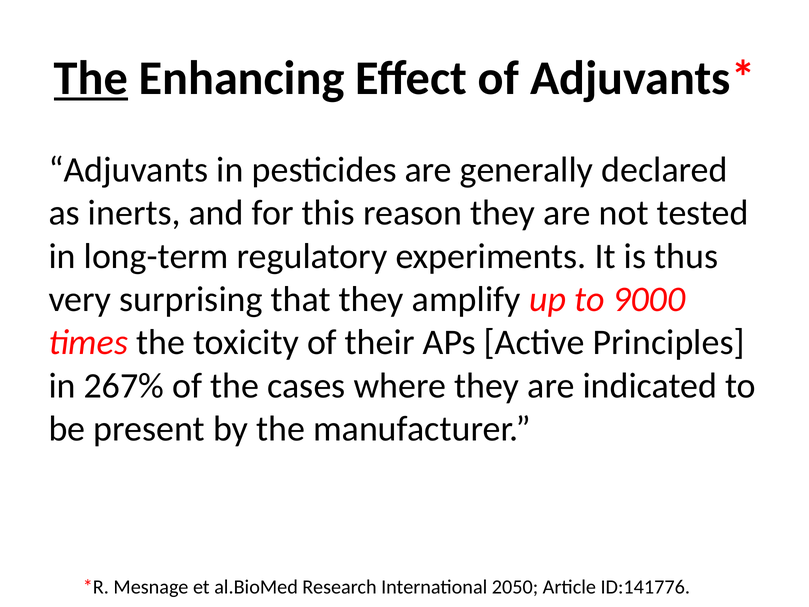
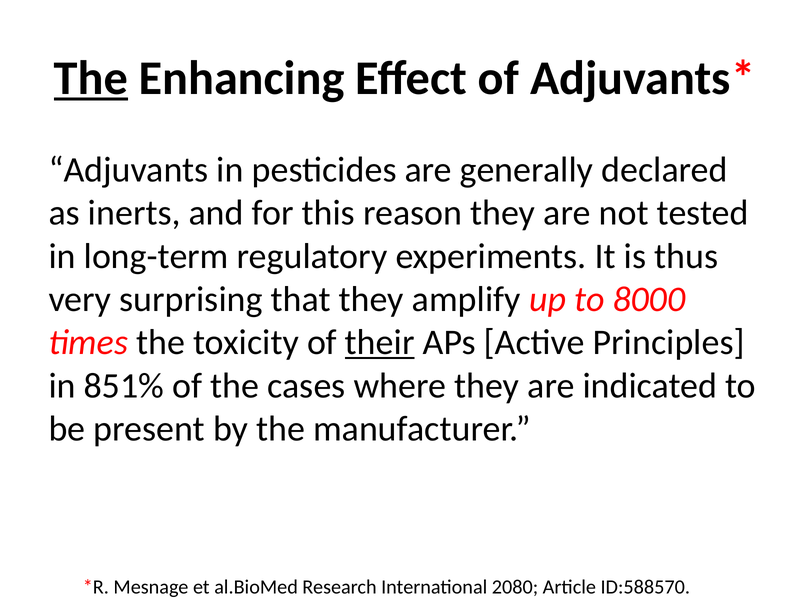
9000: 9000 -> 8000 (649, 299)
their underline: none -> present (380, 342)
267%: 267% -> 851% (124, 385)
2050: 2050 -> 2080 (515, 587)
ID:141776: ID:141776 -> ID:588570 (645, 587)
